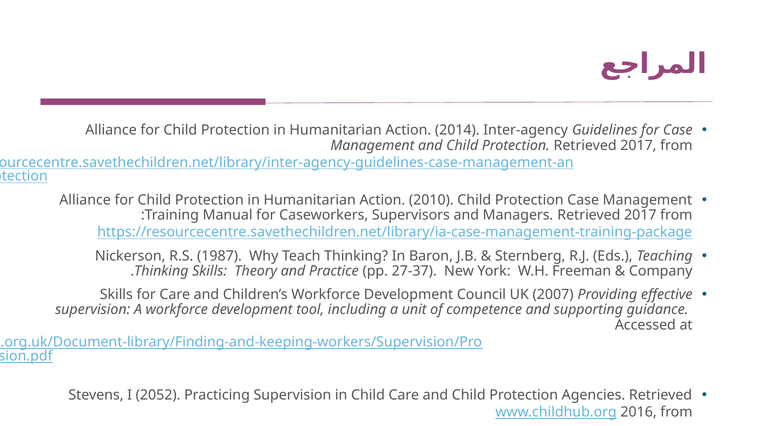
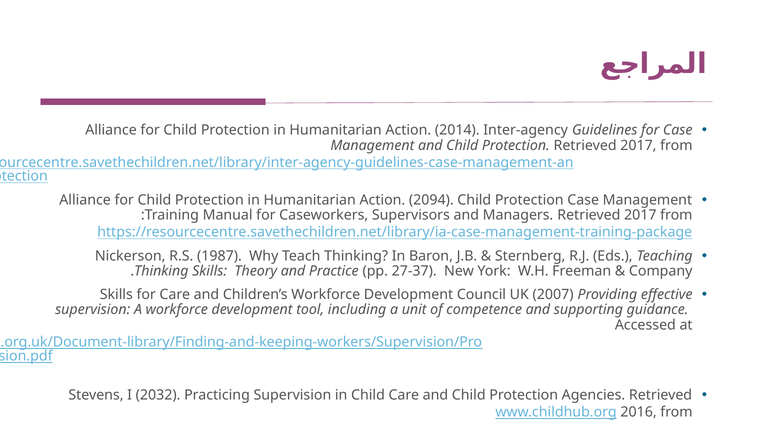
2010: 2010 -> 2094 (431, 200)
2052: 2052 -> 2032 (158, 395)
